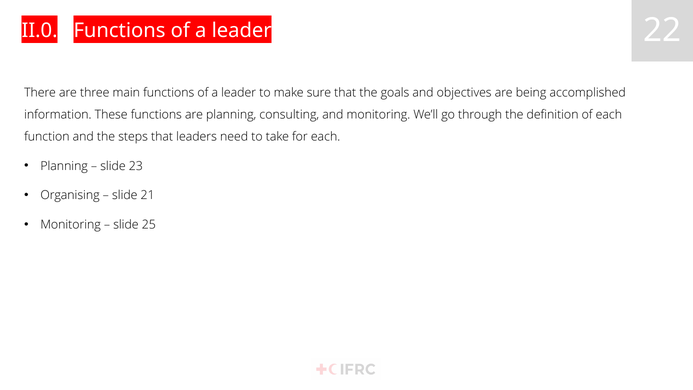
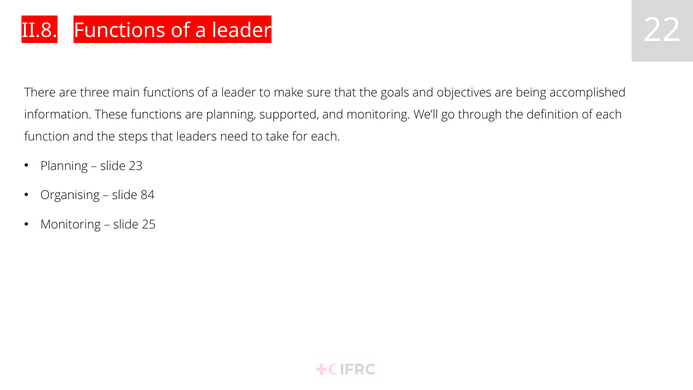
II.0: II.0 -> II.8 (40, 31)
consulting: consulting -> supported (289, 115)
21: 21 -> 84 (148, 195)
